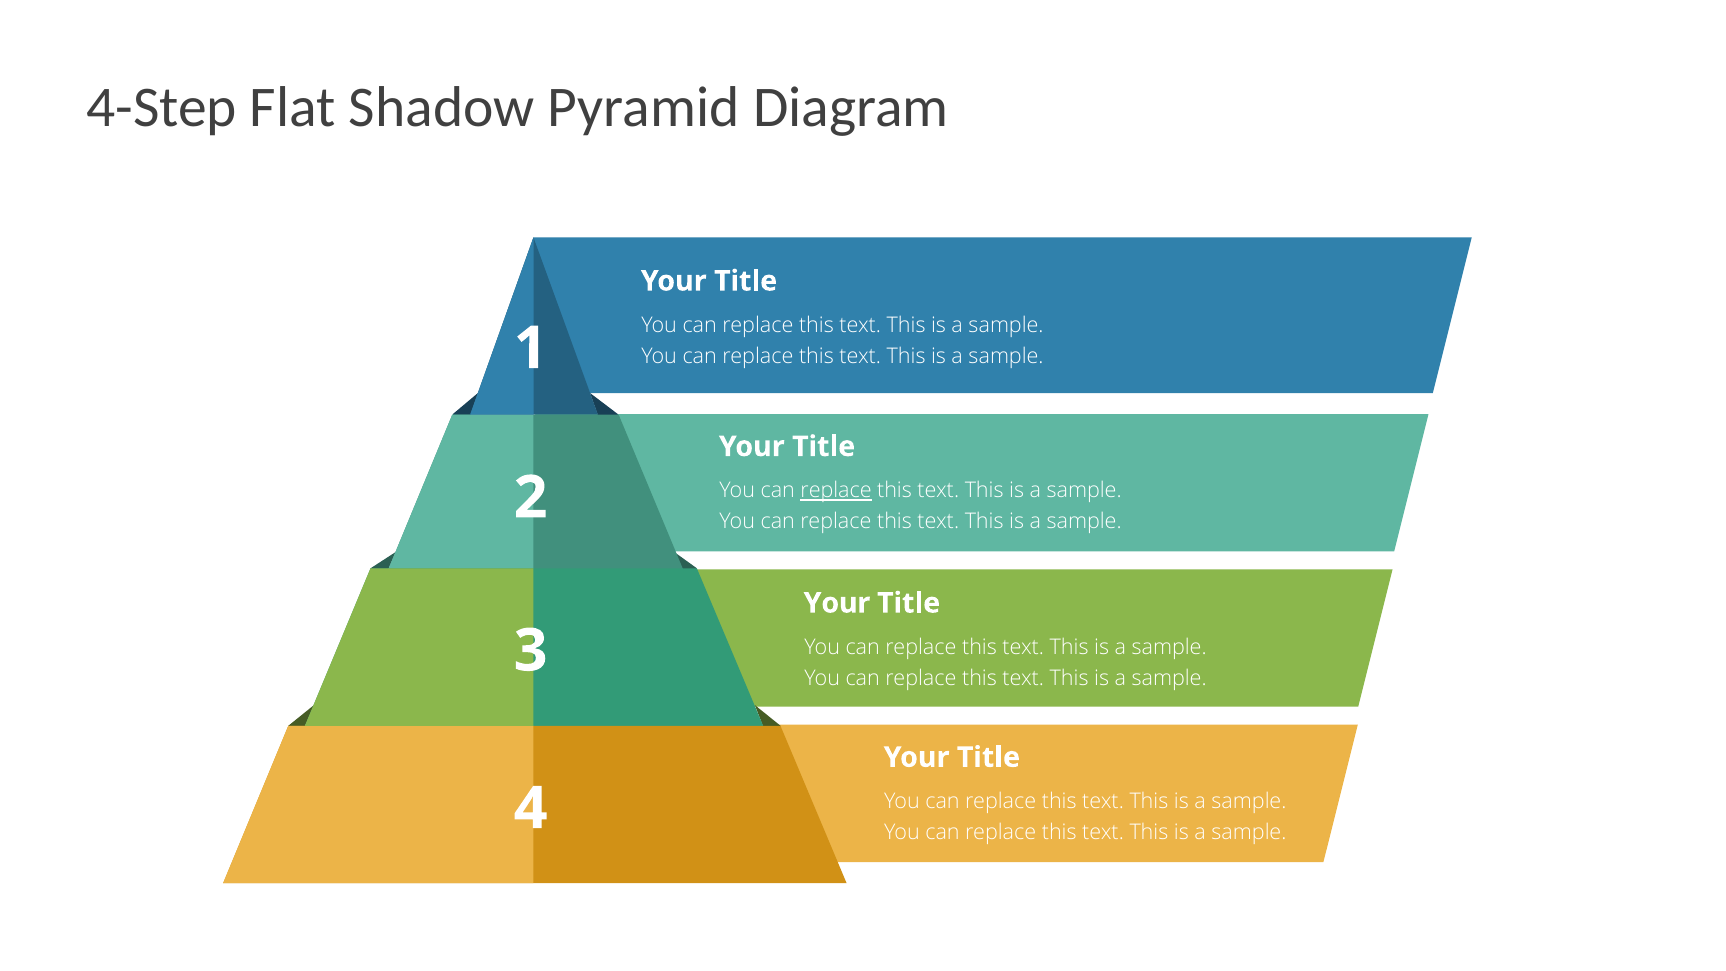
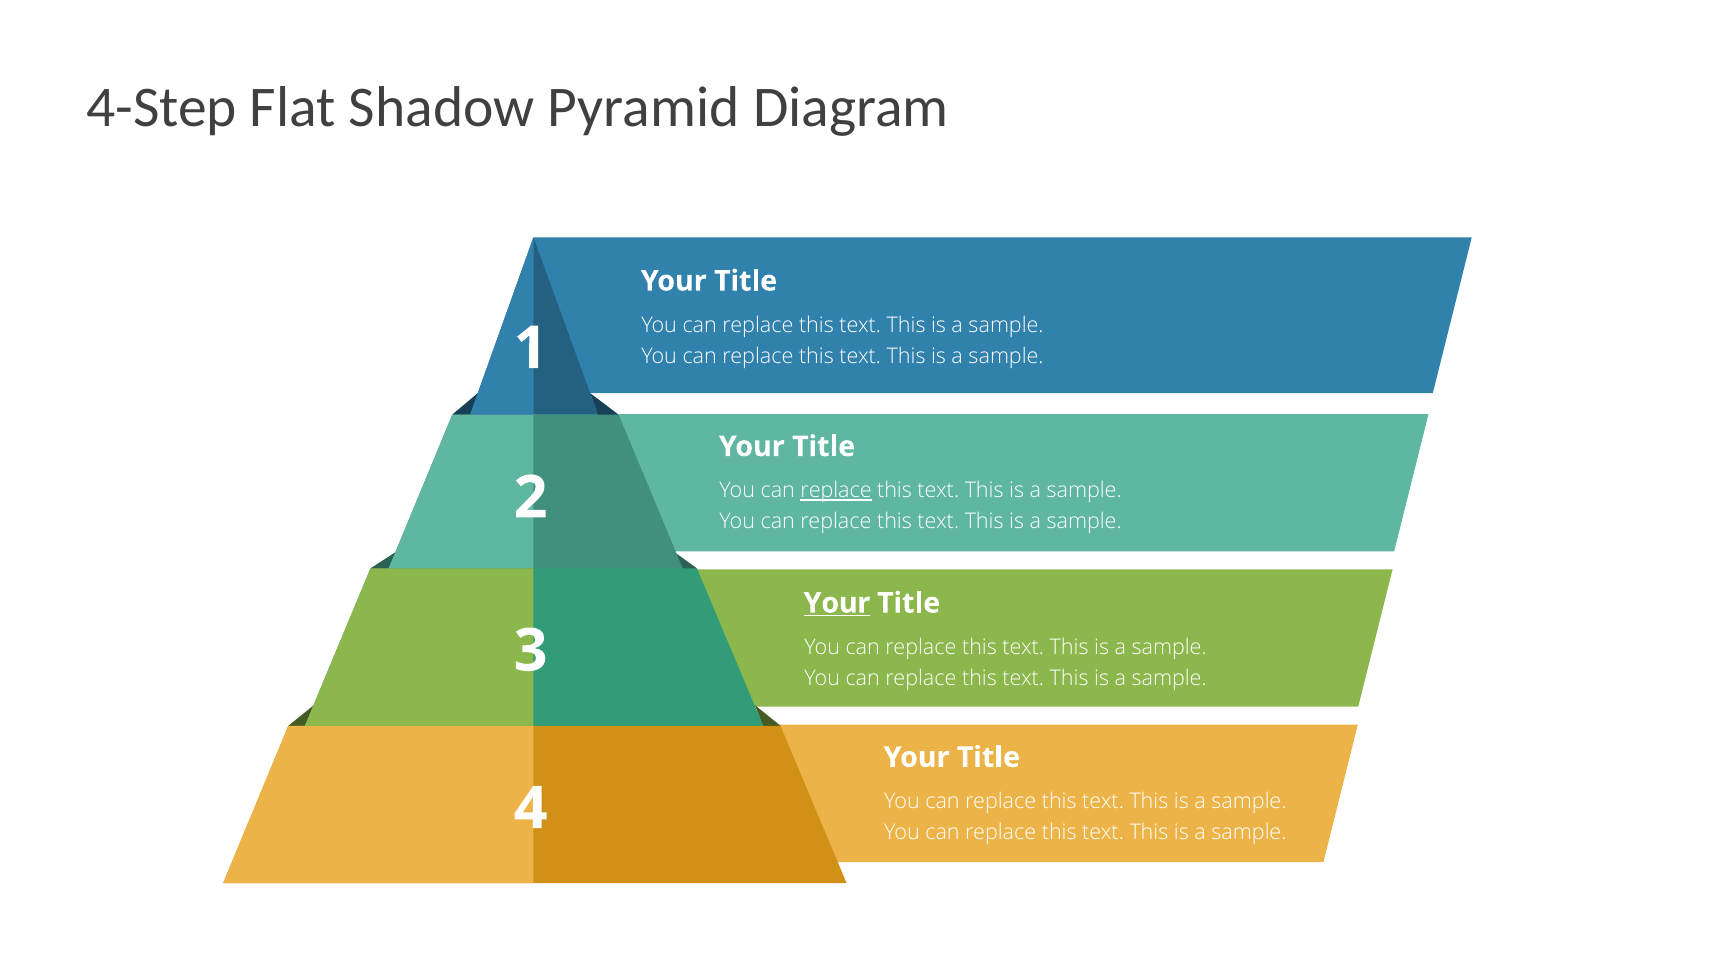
Your underline: none -> present (837, 603)
